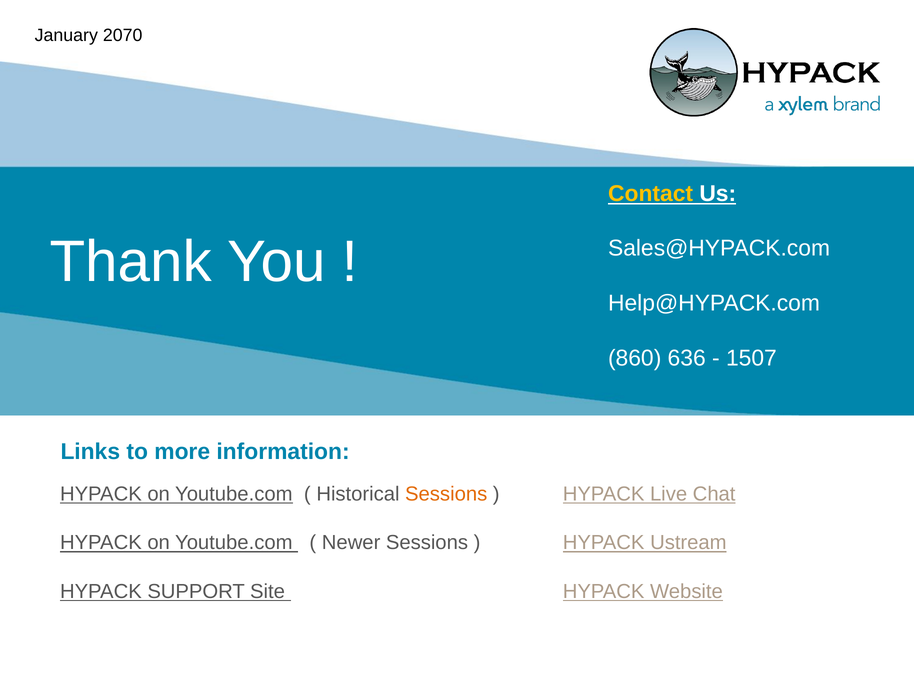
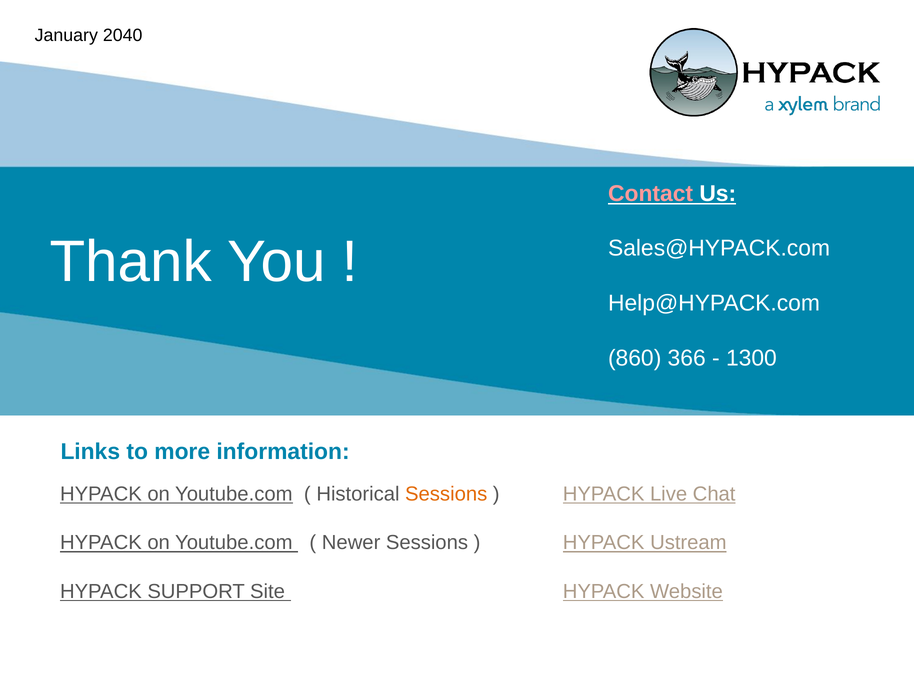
2070: 2070 -> 2040 (123, 35)
Contact colour: yellow -> pink (651, 193)
636: 636 -> 366 (687, 358)
1507: 1507 -> 1300 (751, 358)
